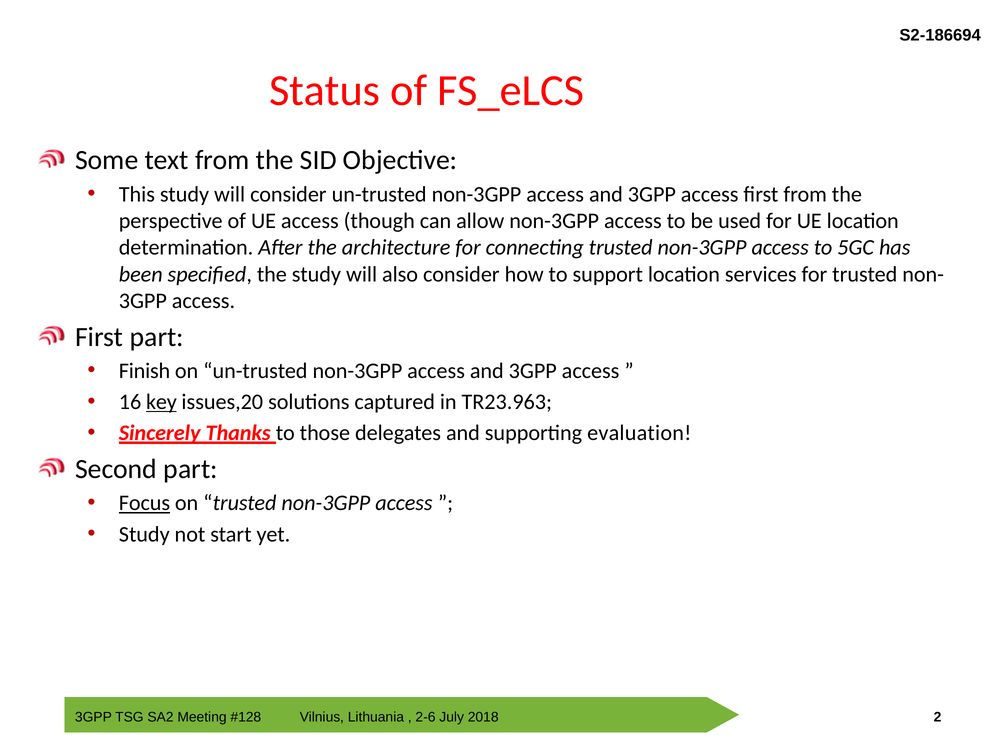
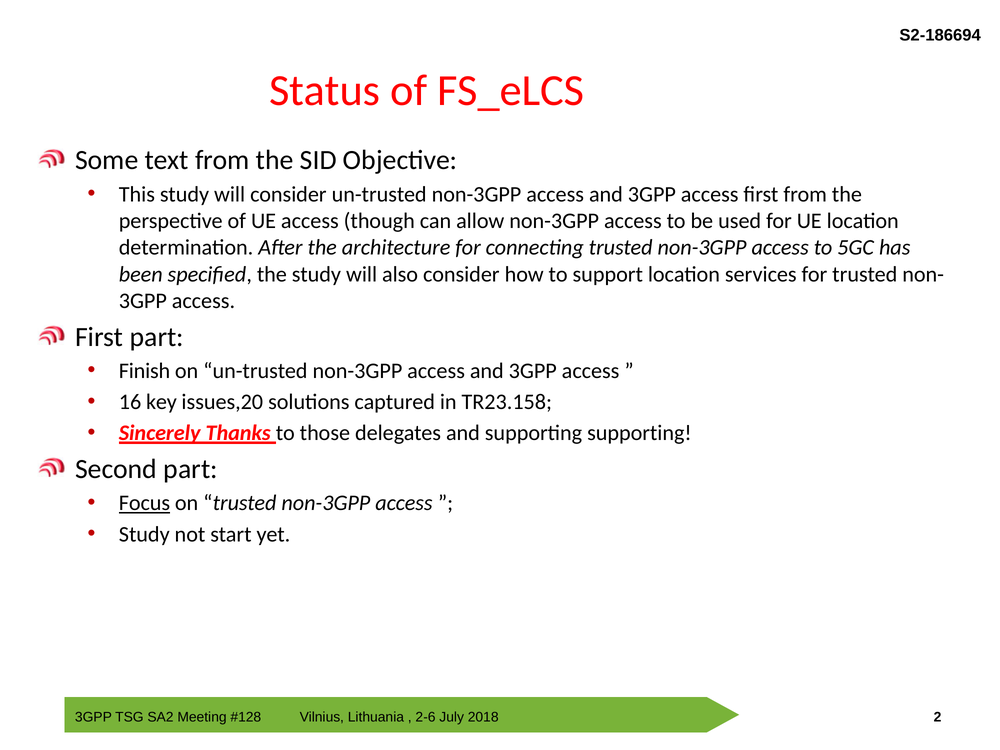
key underline: present -> none (161, 402)
TR23.963: TR23.963 -> TR23.158 (507, 402)
supporting evaluation: evaluation -> supporting (639, 433)
